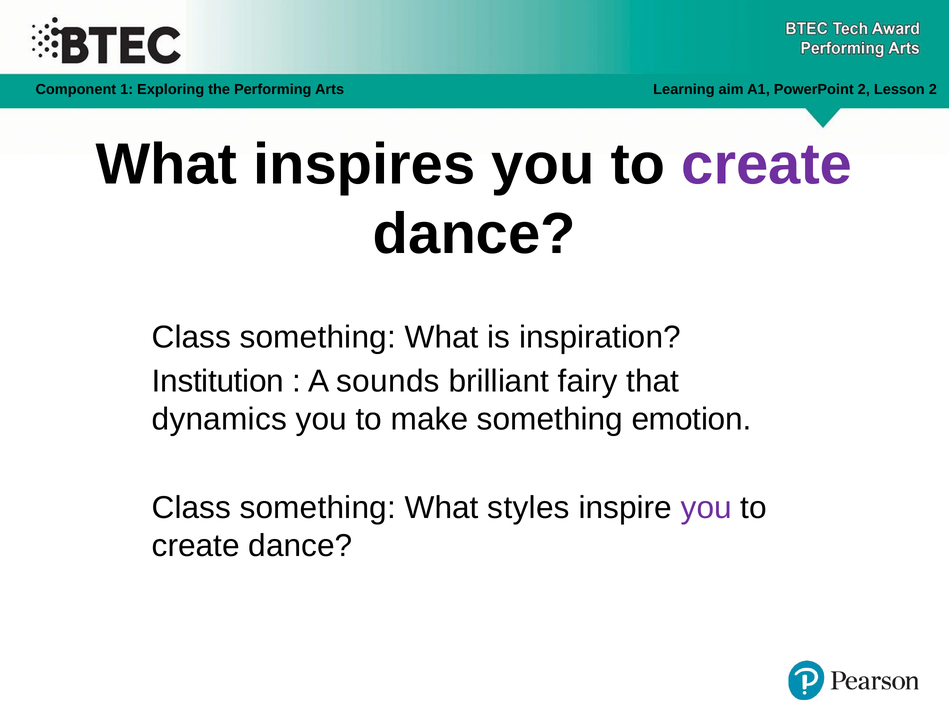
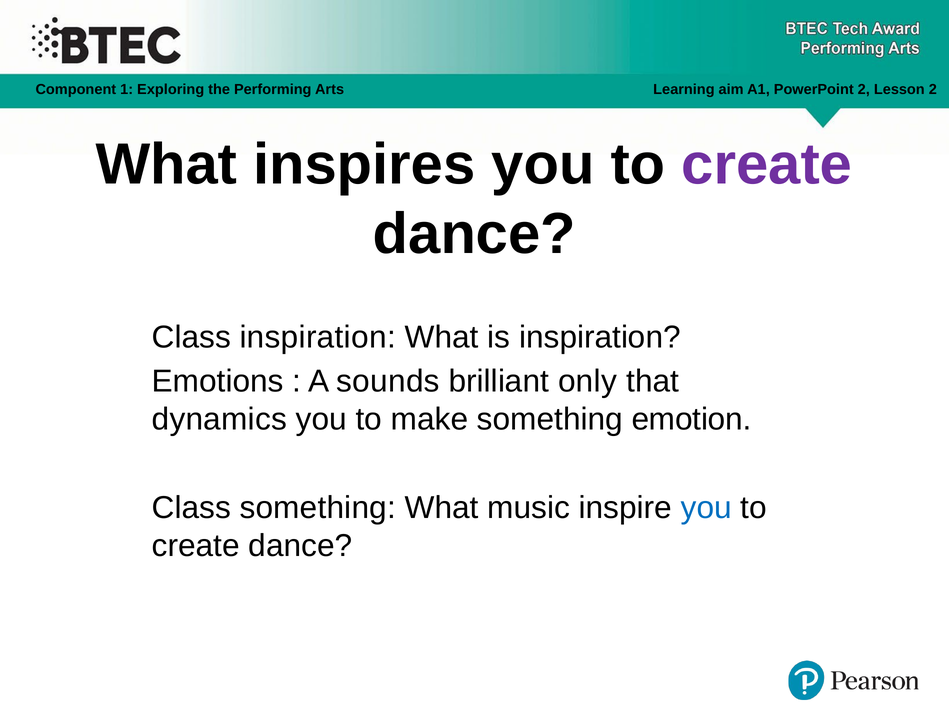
something: something -> inspiration (318, 337)
Institution: Institution -> Emotions (218, 381)
fairy: fairy -> only (588, 381)
styles: styles -> music (529, 508)
you colour: purple -> blue (706, 508)
